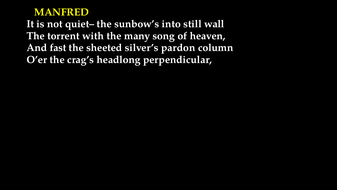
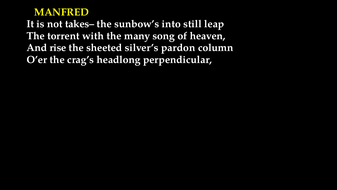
quiet–: quiet– -> takes– (80, 24)
wall: wall -> leap (214, 24)
fast: fast -> rise (58, 48)
